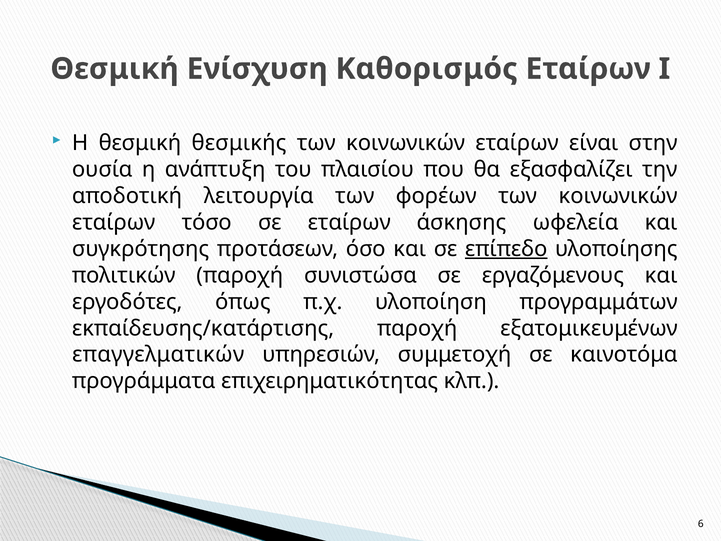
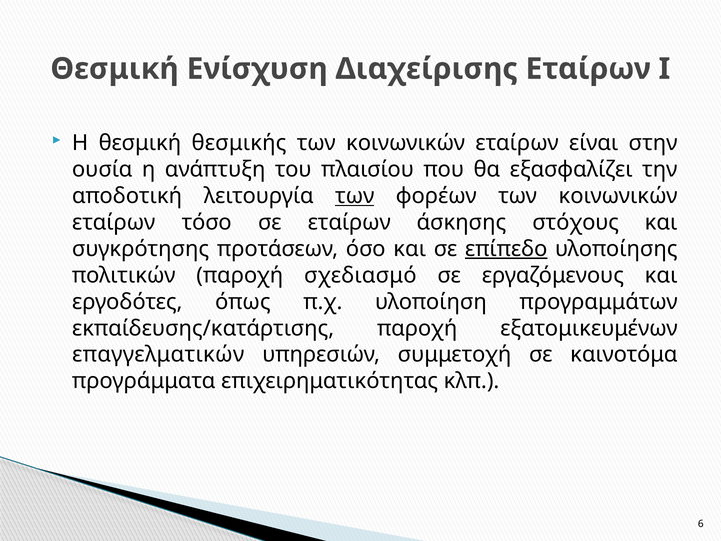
Καθορισμός: Καθορισμός -> Διαχείρισης (427, 69)
των underline: none -> present (355, 196)
ωφελεία: ωφελεία -> στόχους (576, 222)
συνιστώσα: συνιστώσα -> σχεδιασμό (360, 275)
